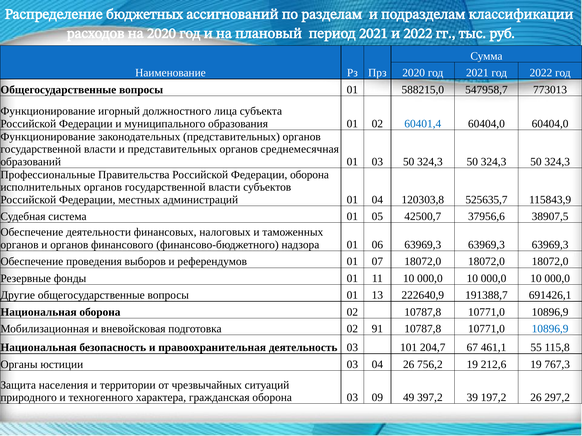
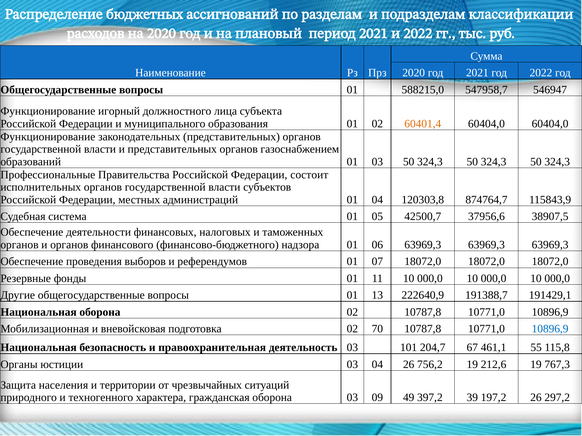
773013: 773013 -> 546947 (550, 90)
60401,4 colour: blue -> orange (423, 124)
среднемесячная: среднемесячная -> газоснабжением (300, 149)
Федерации оборона: оборона -> состоит (309, 175)
525635,7: 525635,7 -> 874764,7 (486, 200)
691426,1: 691426,1 -> 191429,1 (550, 296)
91: 91 -> 70 (377, 329)
